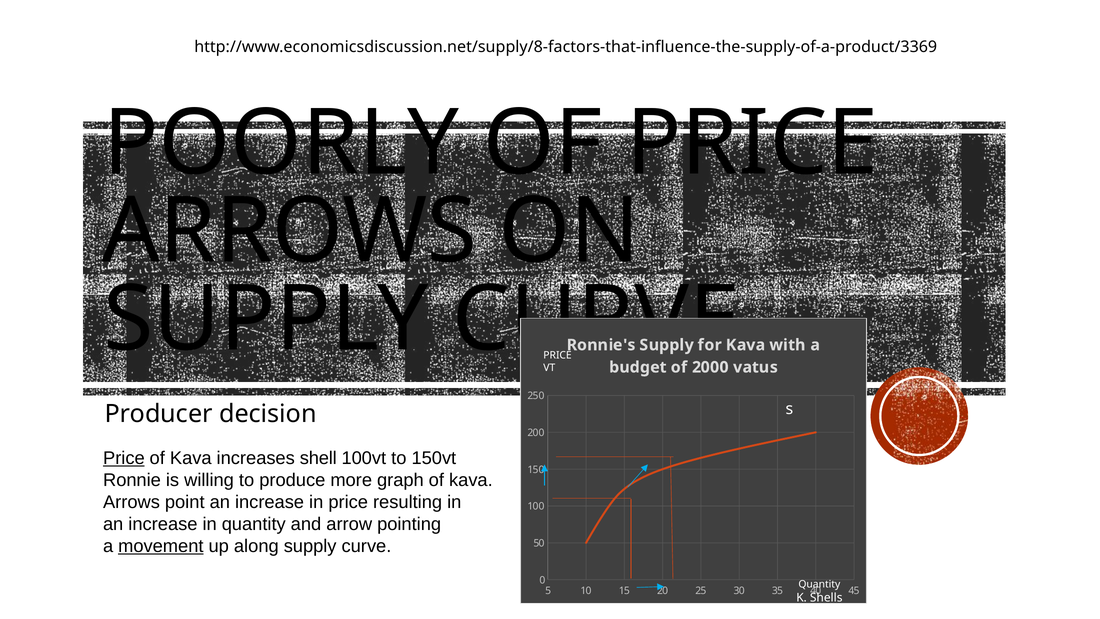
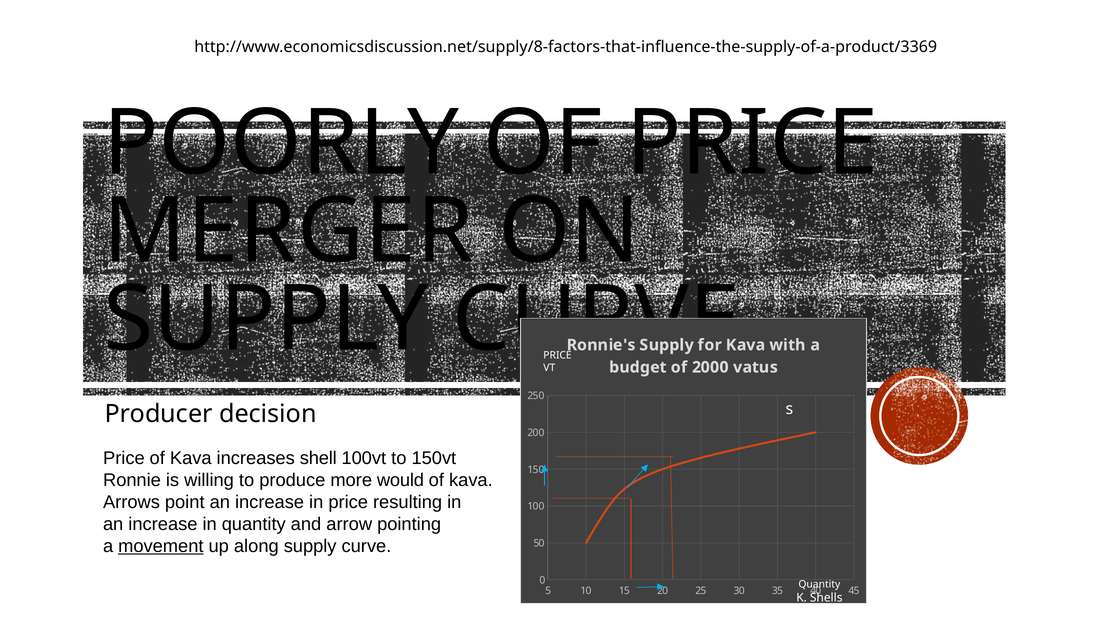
ARROWS: ARROWS -> MERGER (288, 232)
Price underline: present -> none (124, 458)
graph: graph -> would (400, 480)
